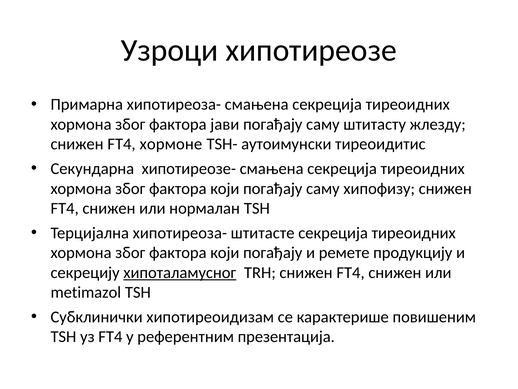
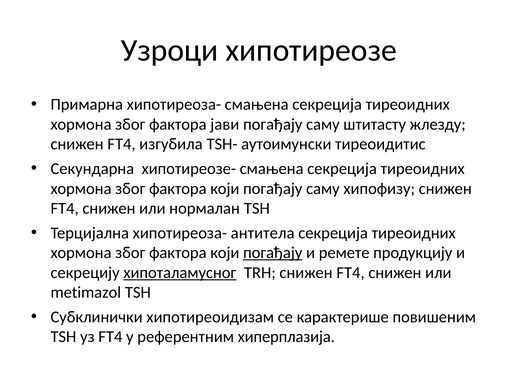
хормоне: хормоне -> изгубила (171, 144)
штитасте: штитасте -> антитела (263, 233)
погађају underline: none -> present (273, 252)
презентација: презентација -> хиперплазија (286, 336)
